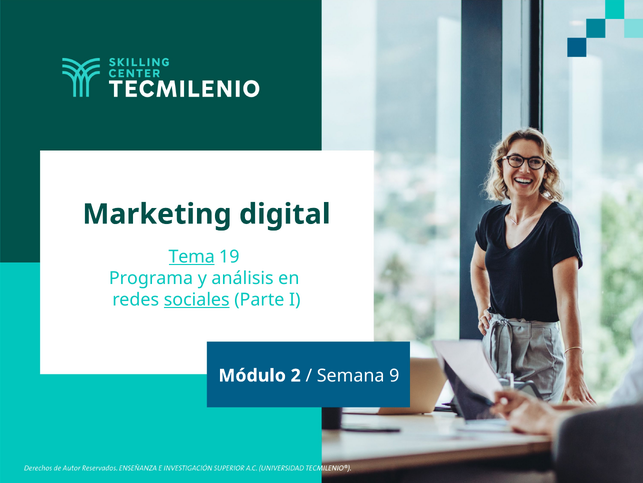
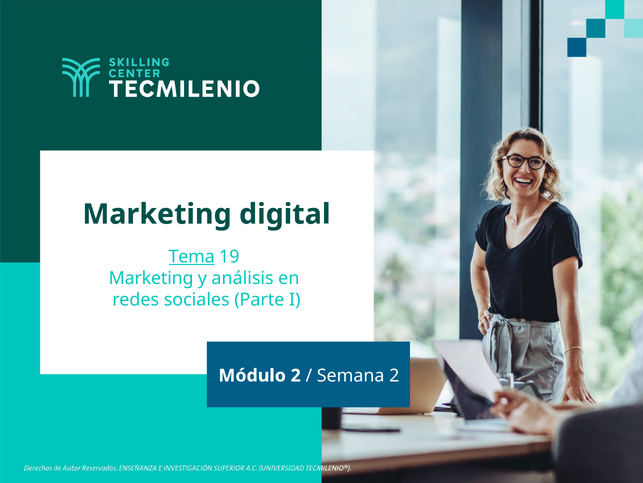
Programa: Programa -> Marketing (151, 278)
sociales underline: present -> none (197, 299)
Semana 9: 9 -> 2 (394, 375)
